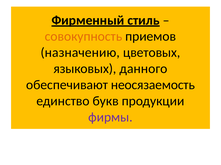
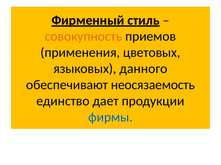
назначению: назначению -> применения (80, 53)
букв: букв -> дает (106, 101)
фирмы colour: purple -> blue (110, 118)
